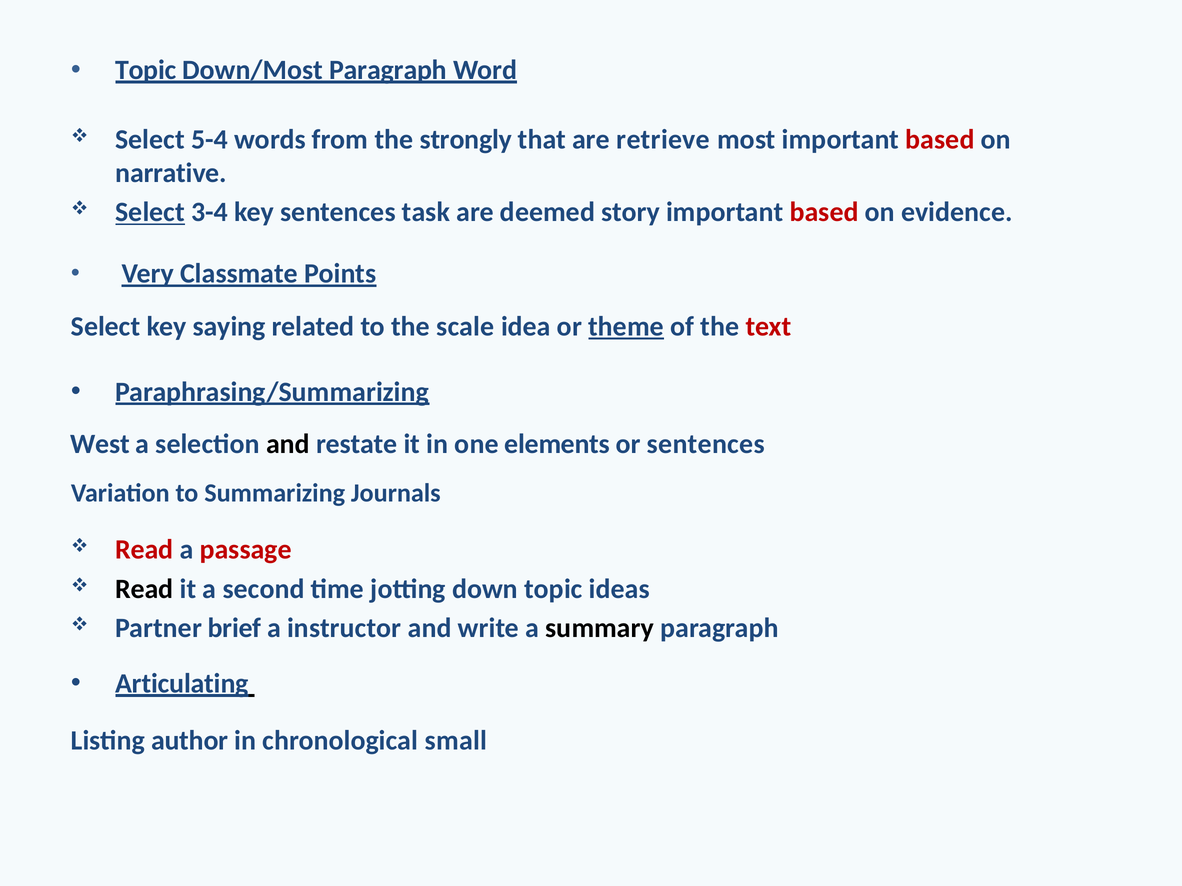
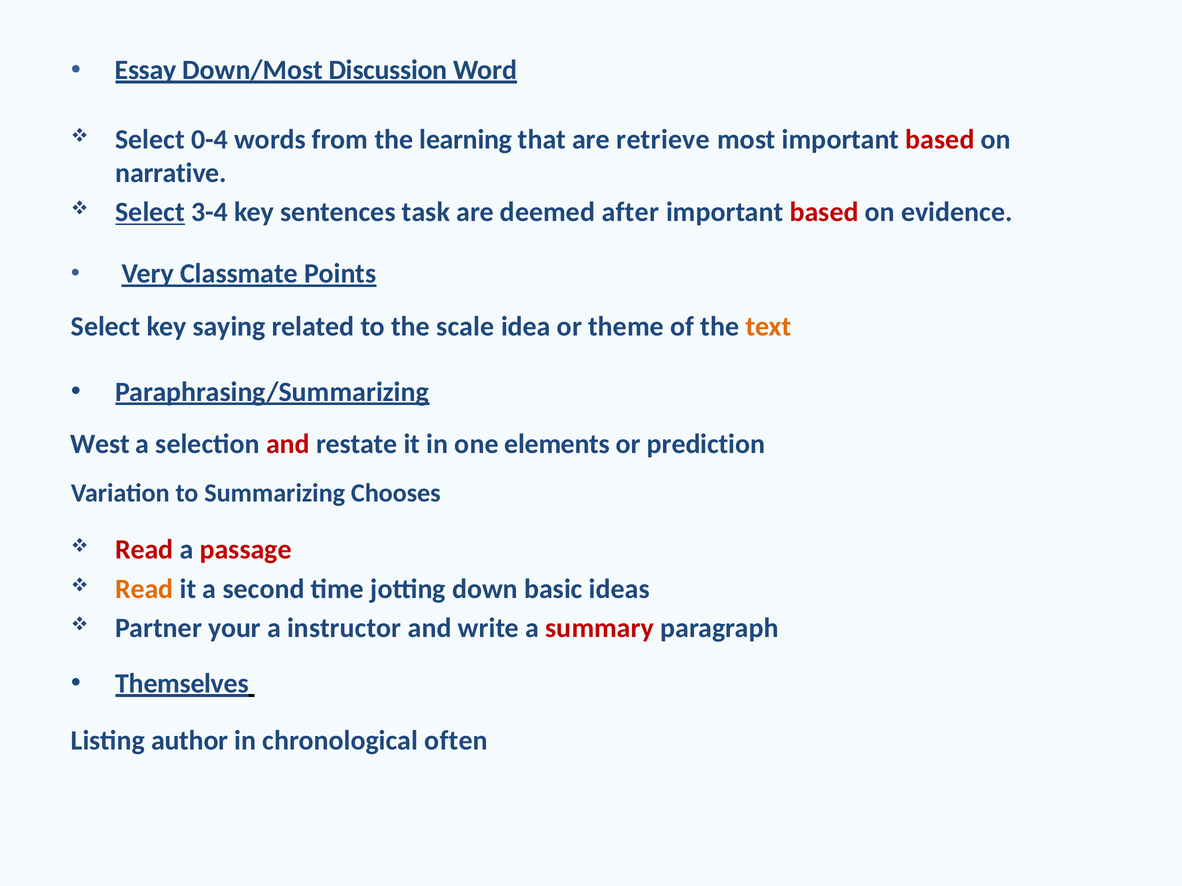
Topic: Topic -> Essay (146, 70)
Down/Most Paragraph: Paragraph -> Discussion (388, 70)
5-4: 5-4 -> 0-4 (210, 140)
strongly: strongly -> learning (466, 140)
story: story -> after (630, 212)
theme underline: present -> none (626, 327)
text colour: red -> orange (768, 327)
and colour: black -> red (288, 444)
or sentences: sentences -> prediction (706, 444)
Journals: Journals -> Chooses (396, 493)
Read colour: black -> orange (144, 589)
down topic: topic -> basic (553, 589)
brief: brief -> your (234, 628)
summary colour: black -> red (600, 628)
Articulating: Articulating -> Themselves (182, 684)
small: small -> often (456, 741)
